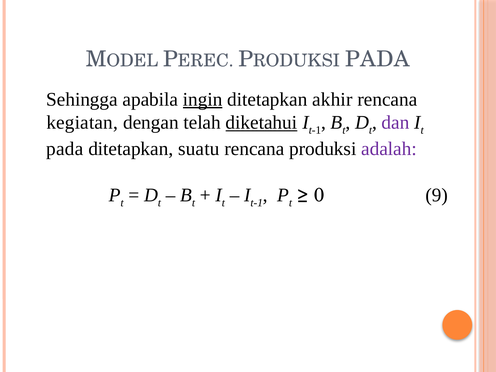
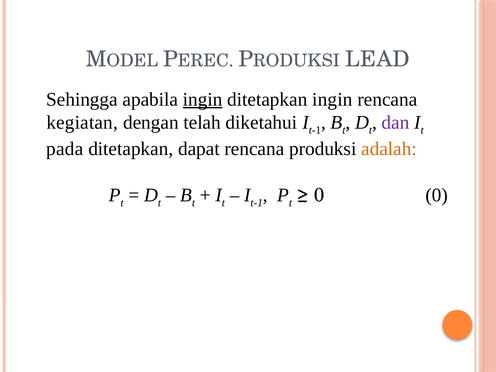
PADA: PADA -> LEAD (377, 59)
ditetapkan akhir: akhir -> ingin (332, 99)
diketahui underline: present -> none (261, 123)
suatu: suatu -> dapat (199, 149)
adalah colour: purple -> orange (389, 149)
0 9: 9 -> 0 (437, 195)
